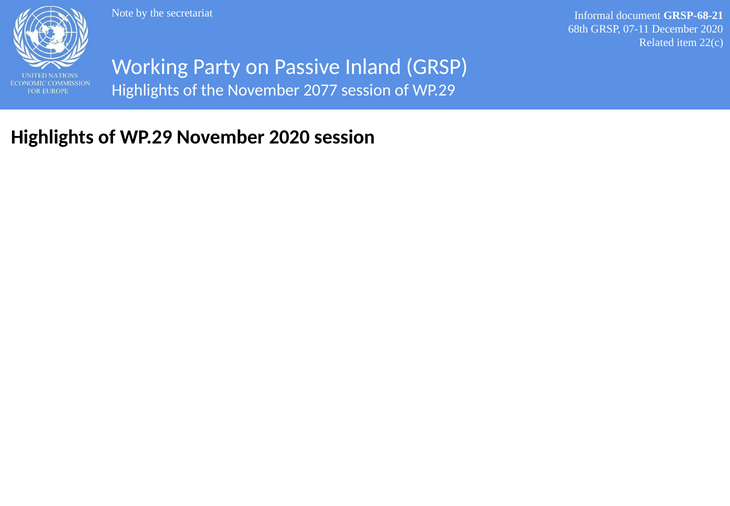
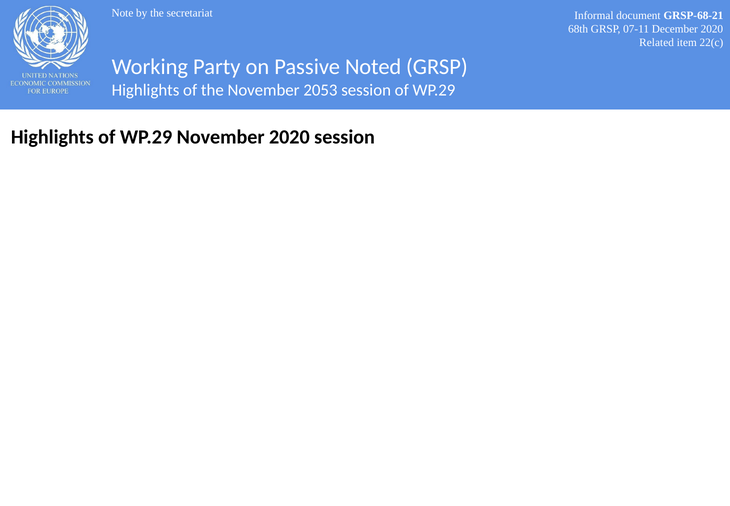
Inland: Inland -> Noted (373, 67)
2077: 2077 -> 2053 (320, 90)
